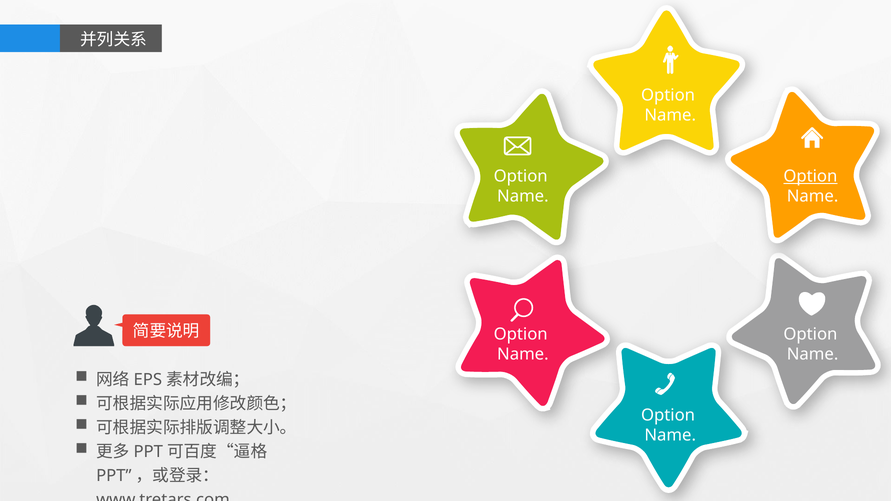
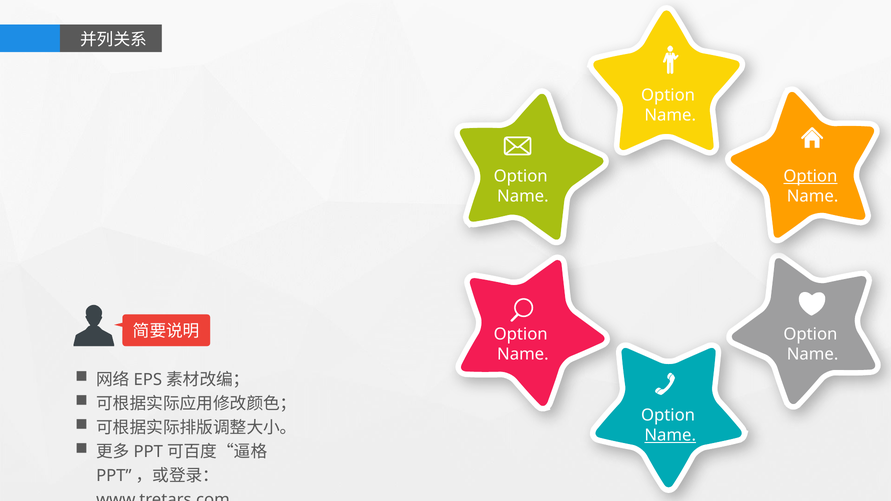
Name underline: none -> present (670, 436)
